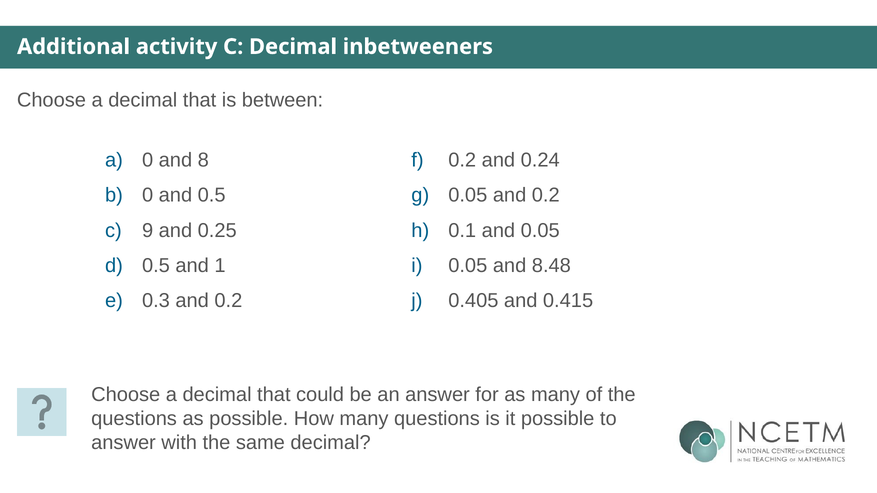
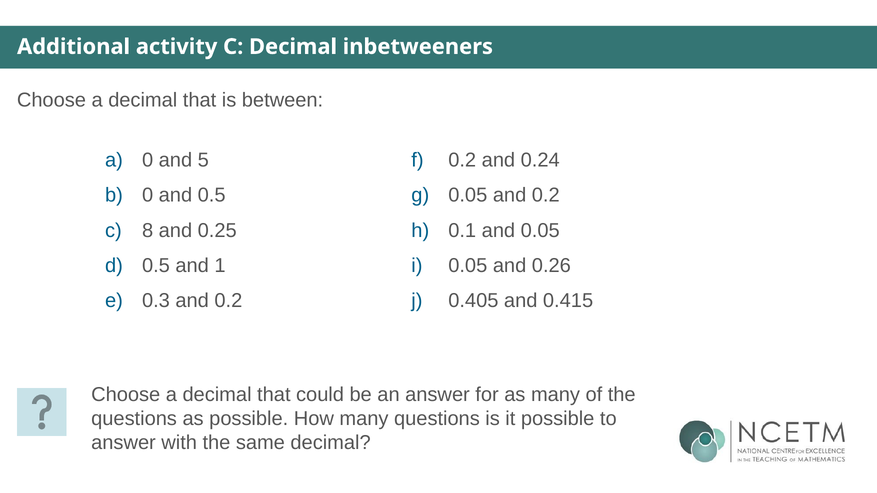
8: 8 -> 5 (203, 160)
9: 9 -> 8 (148, 231)
8.48: 8.48 -> 0.26 (551, 266)
